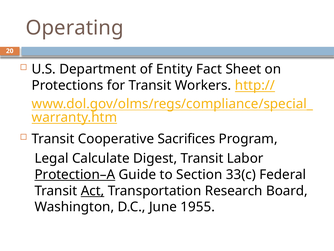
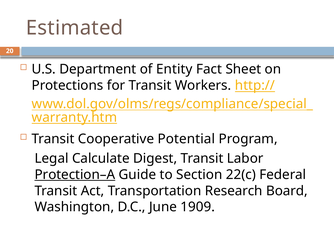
Operating: Operating -> Estimated (75, 28)
Sacrifices: Sacrifices -> Potential (186, 139)
33(c: 33(c -> 22(c (241, 174)
Act underline: present -> none (93, 190)
1955: 1955 -> 1909 (198, 207)
